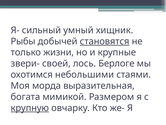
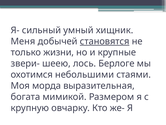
Рыбы: Рыбы -> Меня (23, 41)
своей: своей -> шеею (56, 63)
крупную underline: present -> none (30, 108)
